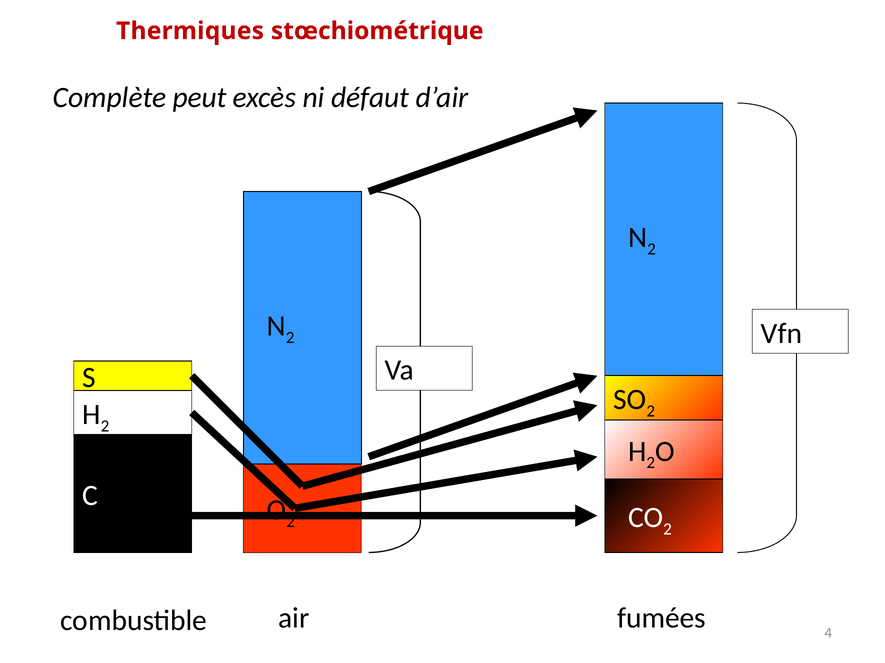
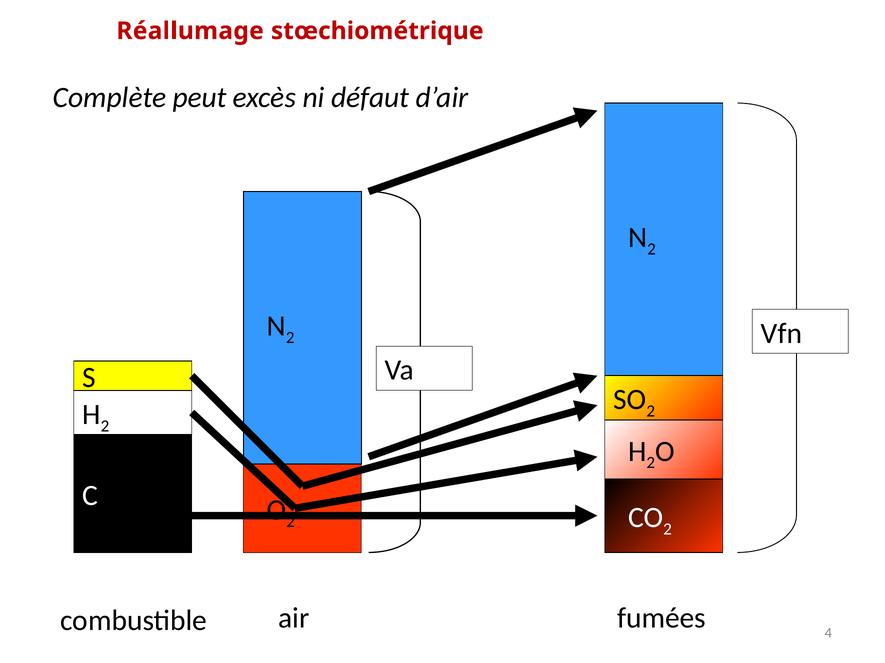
Thermiques: Thermiques -> Réallumage (190, 31)
